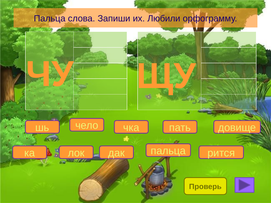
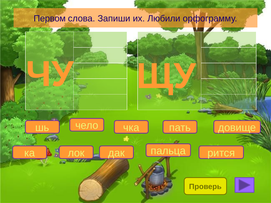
Пальца: Пальца -> Первом (50, 18)
